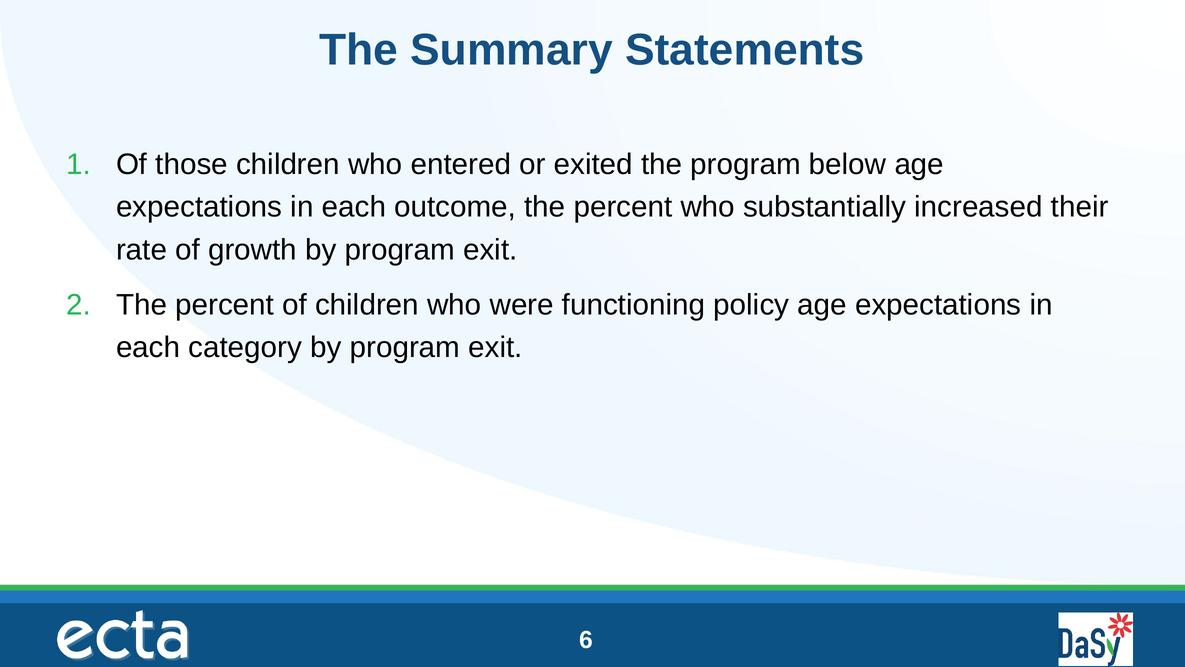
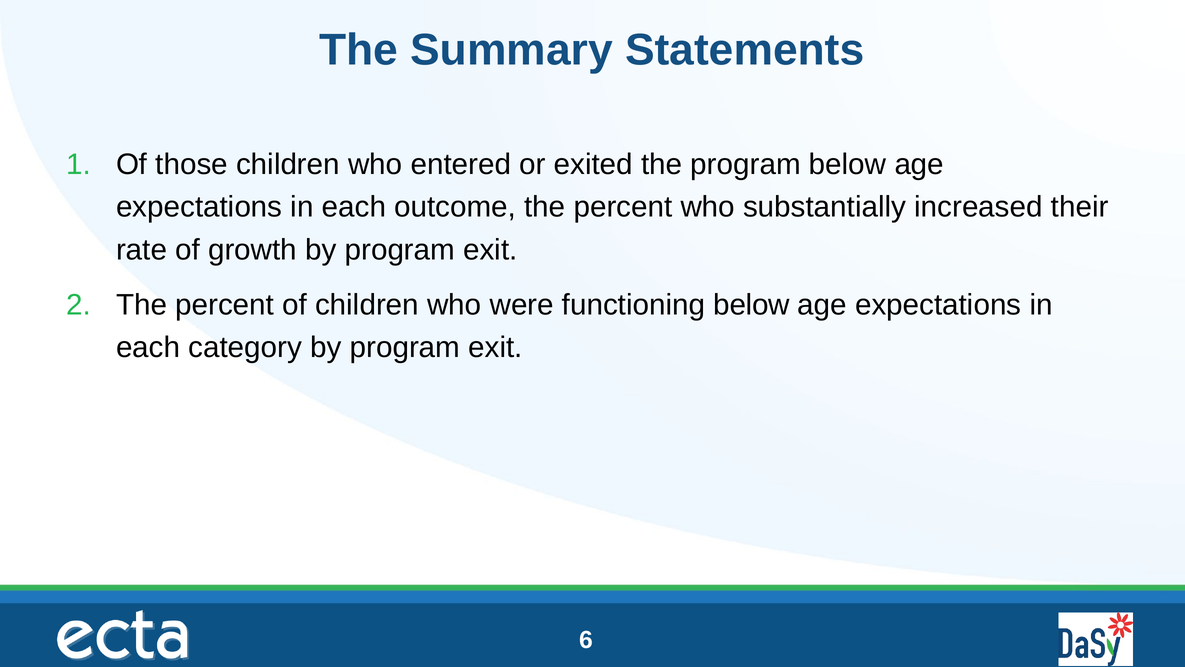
functioning policy: policy -> below (751, 305)
